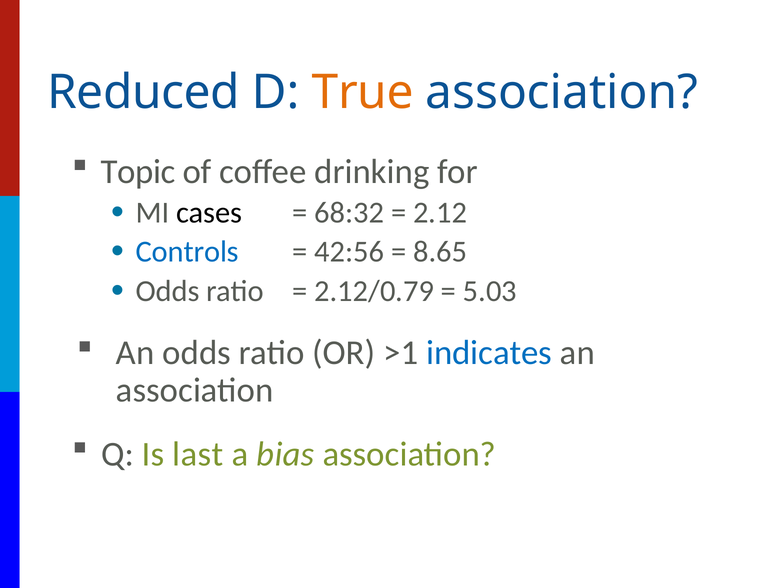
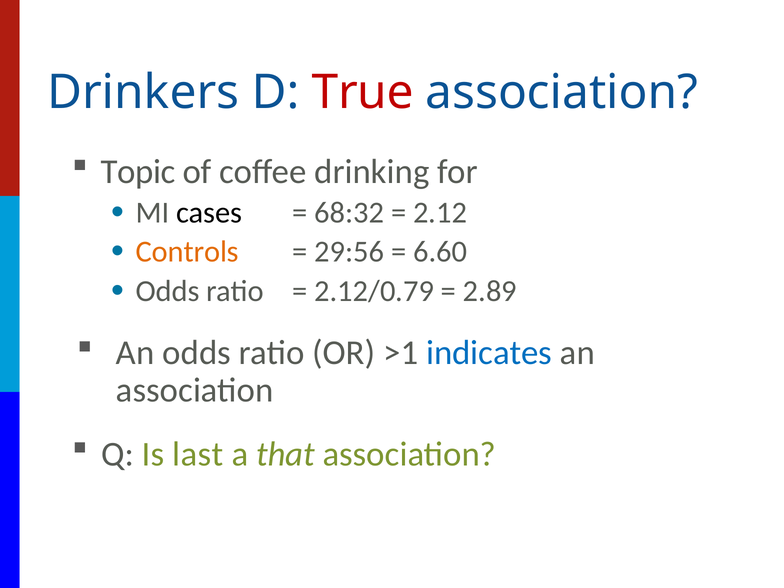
Reduced: Reduced -> Drinkers (143, 92)
True colour: orange -> red (363, 92)
Controls colour: blue -> orange (187, 252)
42:56: 42:56 -> 29:56 (349, 252)
8.65: 8.65 -> 6.60 (440, 252)
5.03: 5.03 -> 2.89 (490, 291)
bias: bias -> that (286, 454)
